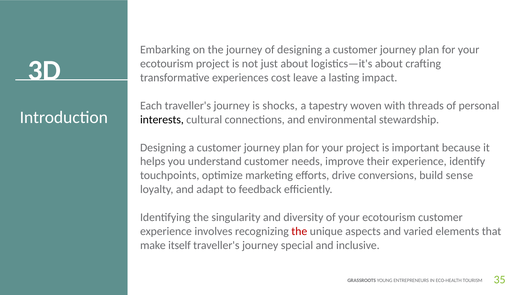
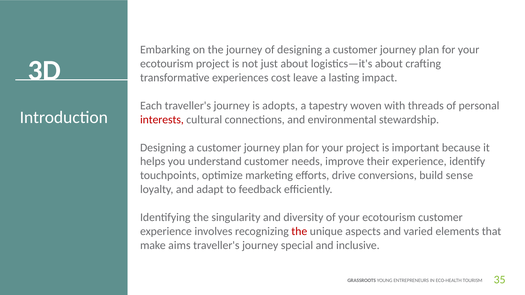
shocks: shocks -> adopts (280, 106)
interests colour: black -> red (162, 120)
itself: itself -> aims (179, 246)
